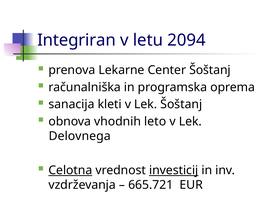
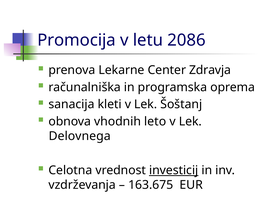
Integriran: Integriran -> Promocija (76, 40)
2094: 2094 -> 2086 (186, 40)
Center Šoštanj: Šoštanj -> Zdravja (210, 70)
Celotna underline: present -> none (70, 170)
665.721: 665.721 -> 163.675 (151, 185)
